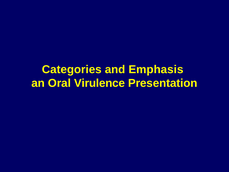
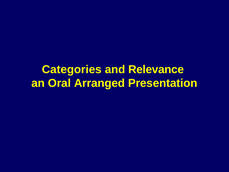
Emphasis: Emphasis -> Relevance (156, 69)
Virulence: Virulence -> Arranged (99, 83)
